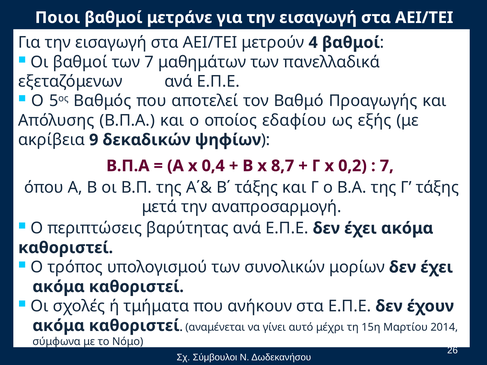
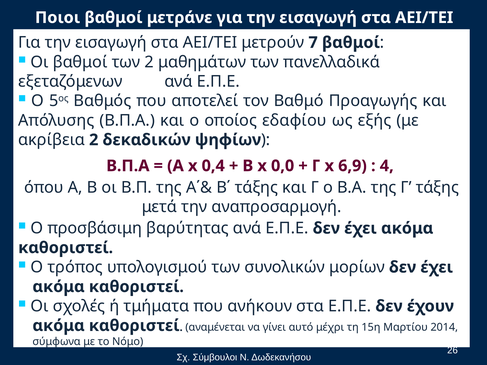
4: 4 -> 7 (313, 43)
των 7: 7 -> 2 (149, 62)
ακρίβεια 9: 9 -> 2 (94, 140)
8,7: 8,7 -> 0,0 (283, 166)
0,2: 0,2 -> 6,9 (352, 166)
7: 7 -> 4 (387, 166)
περιπτώσεις: περιπτώσεις -> προσβάσιμη (95, 228)
